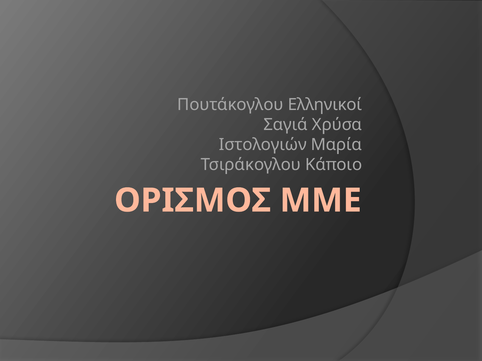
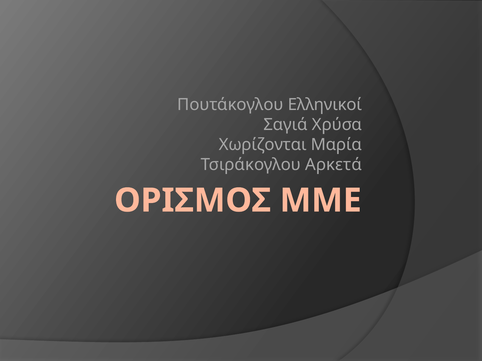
Ιστολογιών: Ιστολογιών -> Χωρίζονται (263, 145)
Κάποιο: Κάποιο -> Αρκετά (334, 165)
